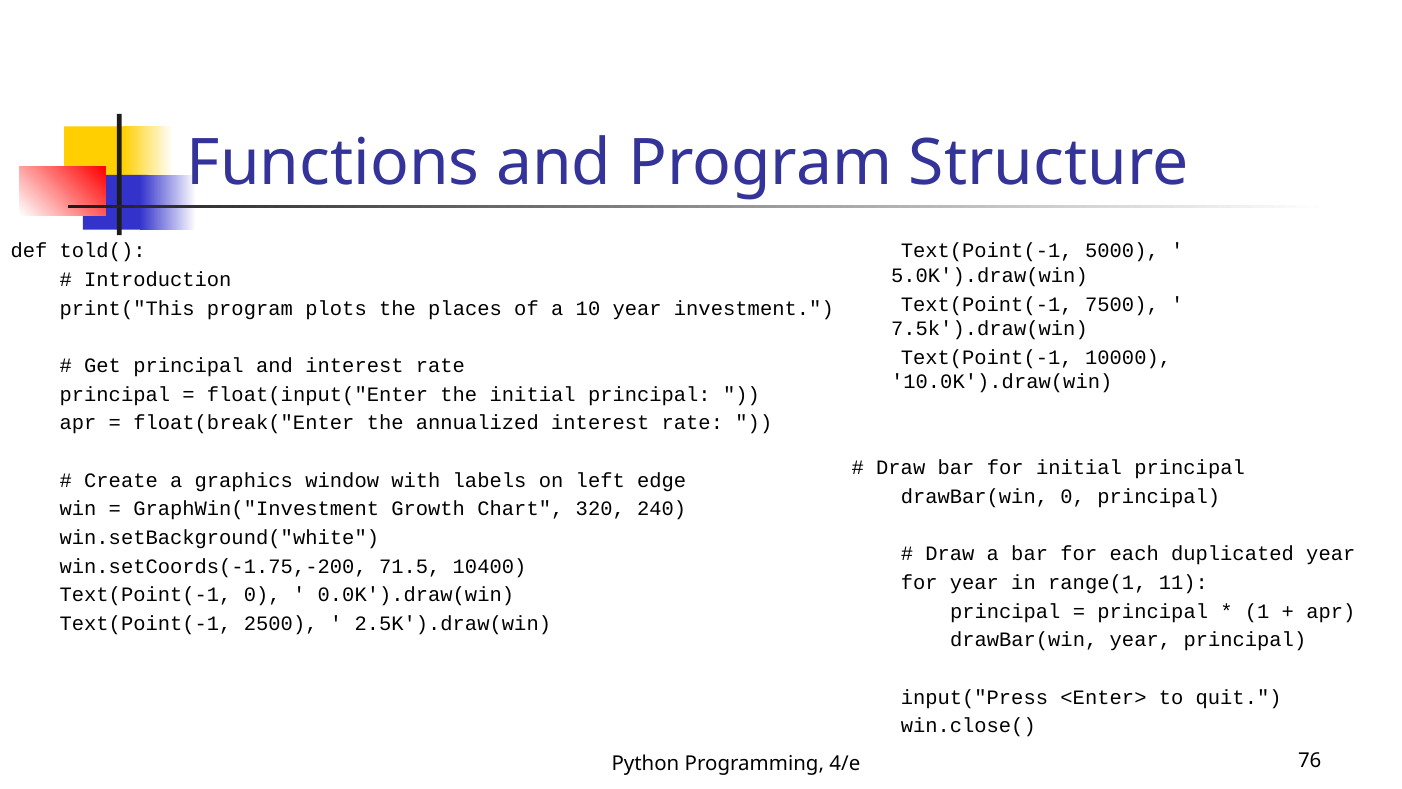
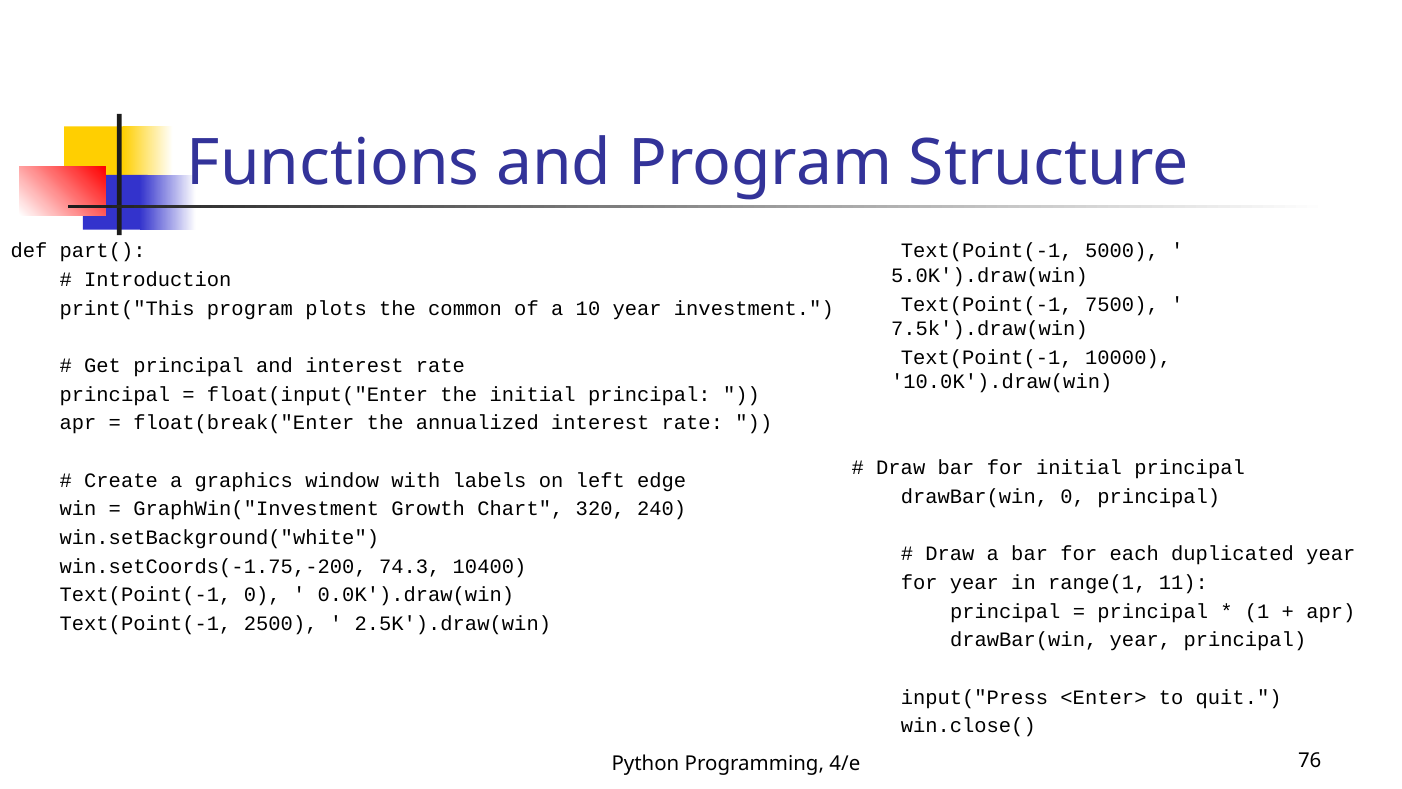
told(: told( -> part( (103, 251)
places: places -> common (465, 308)
71.5: 71.5 -> 74.3 (410, 566)
